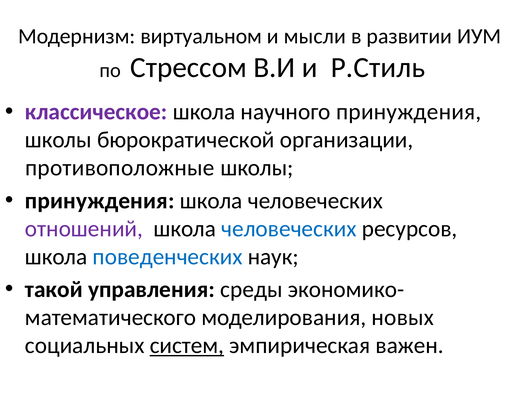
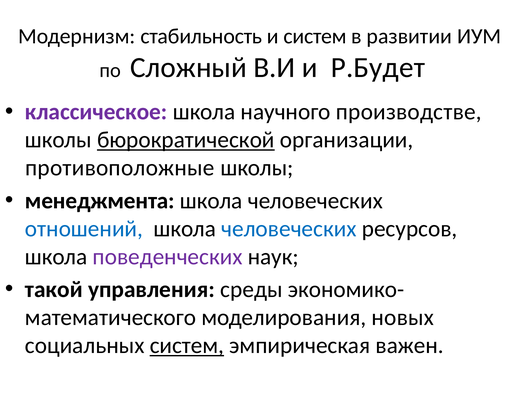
виртуальном: виртуальном -> стабильность (201, 36)
и мысли: мысли -> систем (315, 36)
Стрессом: Стрессом -> Сложный (188, 67)
Р.Стиль: Р.Стиль -> Р.Будет (378, 67)
научного принуждения: принуждения -> производстве (409, 112)
бюрократической underline: none -> present (186, 140)
принуждения: принуждения -> менеджмента (100, 201)
отношений colour: purple -> blue (84, 229)
поведенческих colour: blue -> purple (168, 257)
